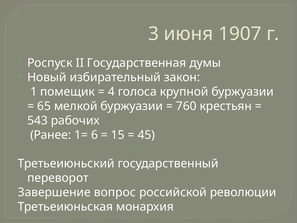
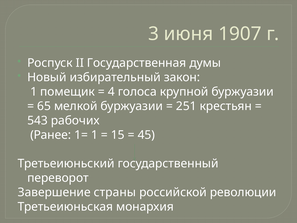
760: 760 -> 251 (186, 106)
1= 6: 6 -> 1 (94, 135)
вопрос: вопрос -> страны (115, 192)
